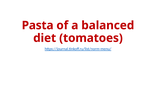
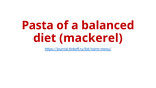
tomatoes: tomatoes -> mackerel (91, 38)
